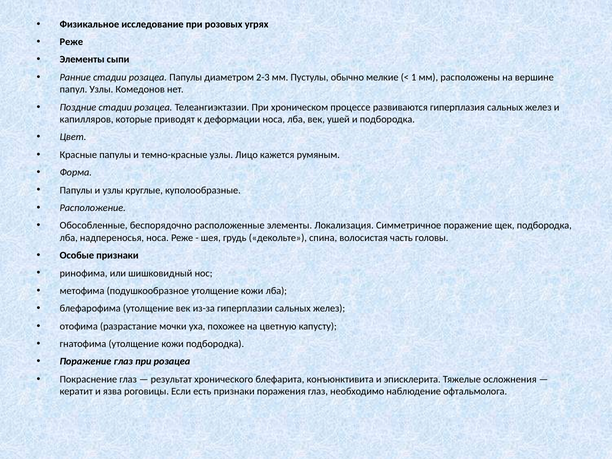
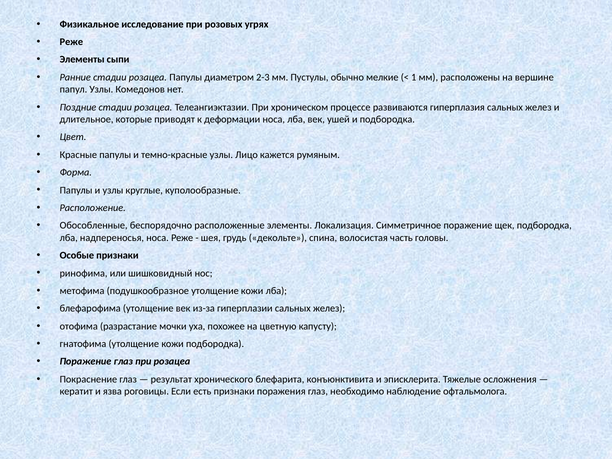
капилляров: капилляров -> длительное (87, 119)
